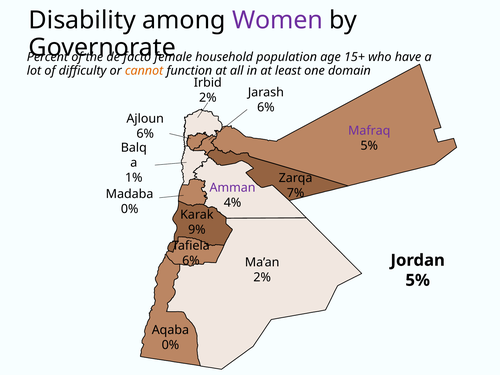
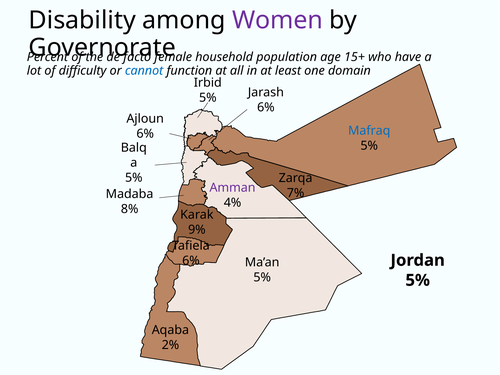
cannot colour: orange -> blue (144, 71)
2%: 2% -> 5% (208, 98)
Mafraq colour: purple -> blue (369, 131)
1%: 1% -> 5% (134, 178)
0%: 0% -> 8% (130, 209)
2%: 2% -> 5% (262, 277)
0%: 0% -> 2% (170, 345)
